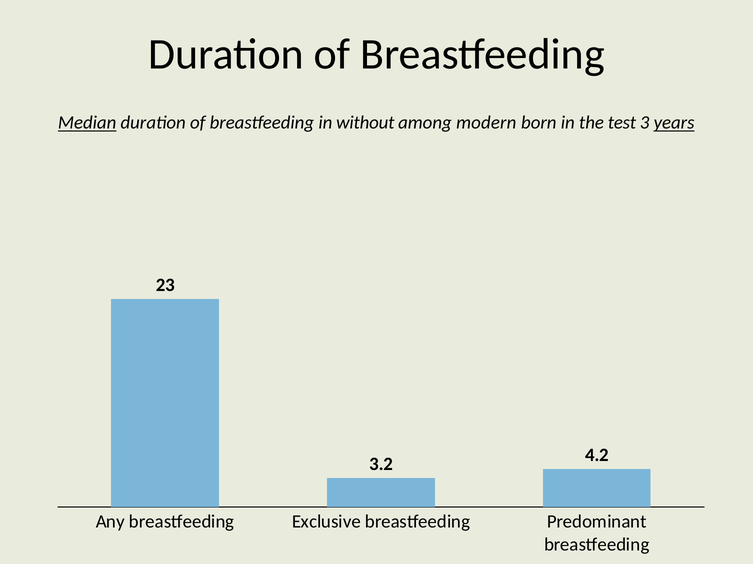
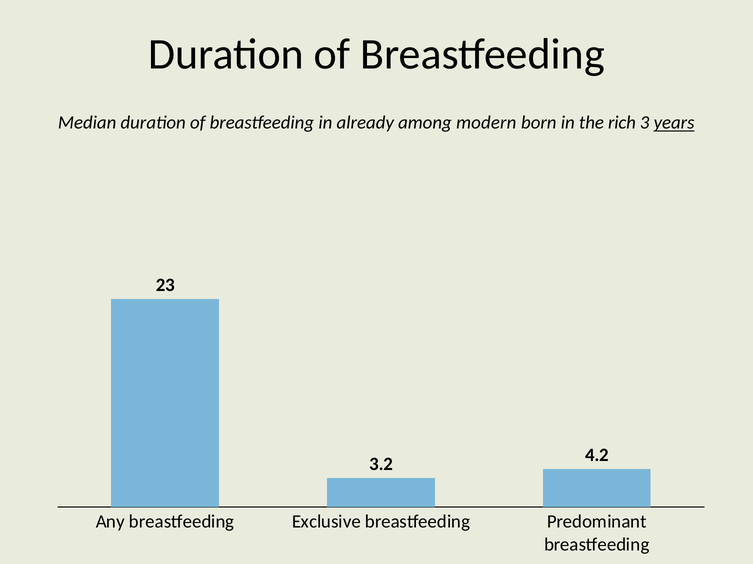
Median underline: present -> none (87, 123)
without: without -> already (365, 123)
test: test -> rich (622, 123)
